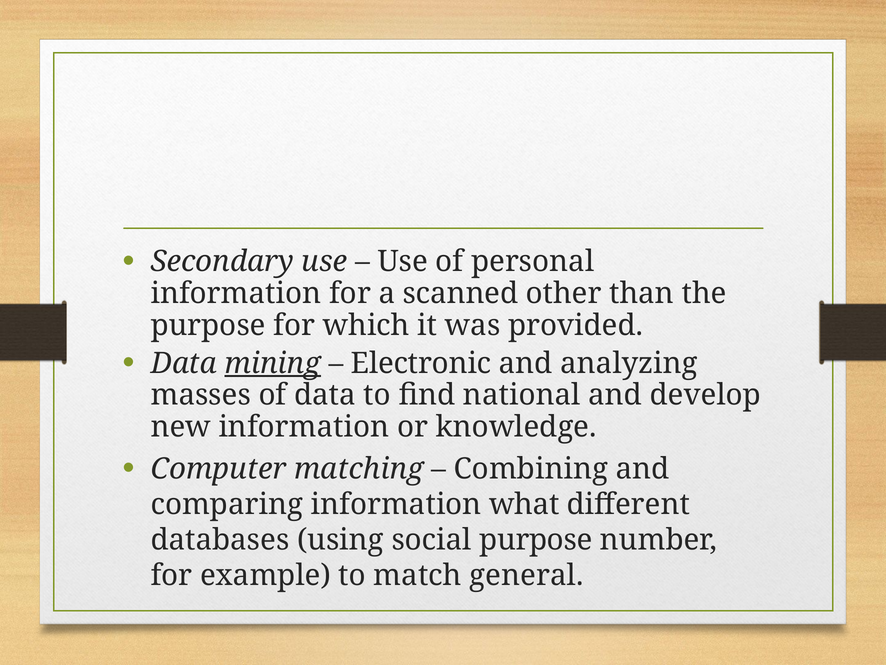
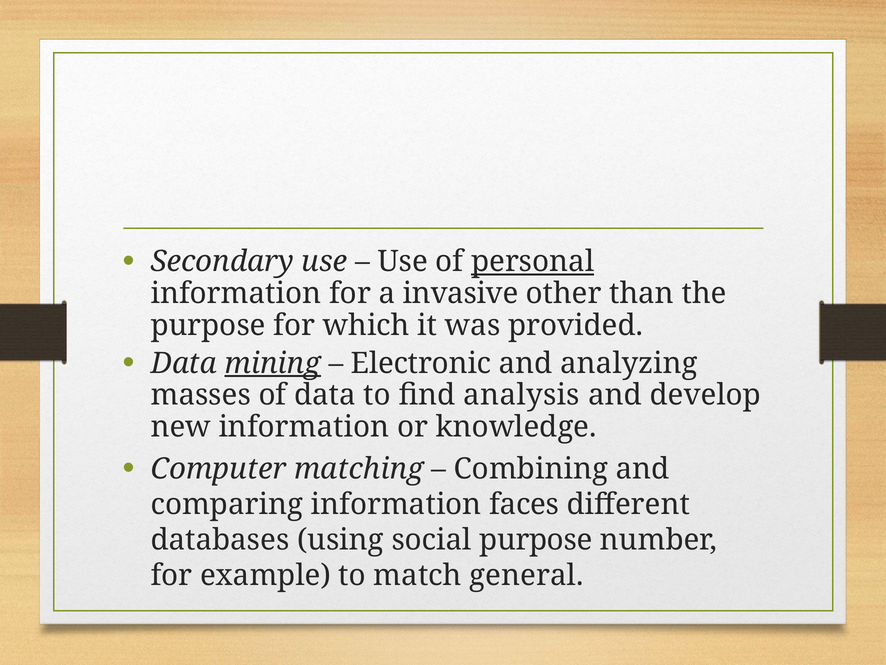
personal underline: none -> present (533, 261)
scanned: scanned -> invasive (461, 293)
national: national -> analysis (522, 395)
what: what -> faces (524, 504)
